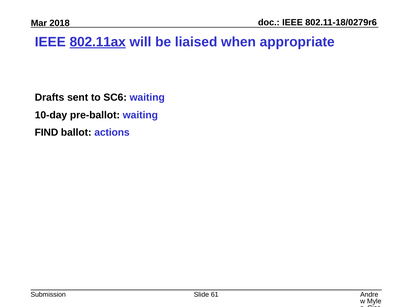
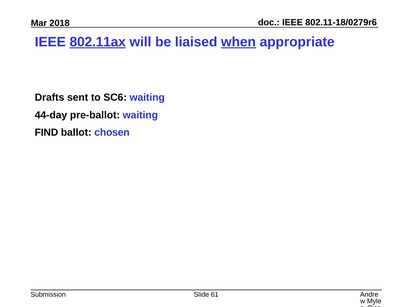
when underline: none -> present (238, 42)
10-day: 10-day -> 44-day (51, 115)
actions: actions -> chosen (112, 132)
